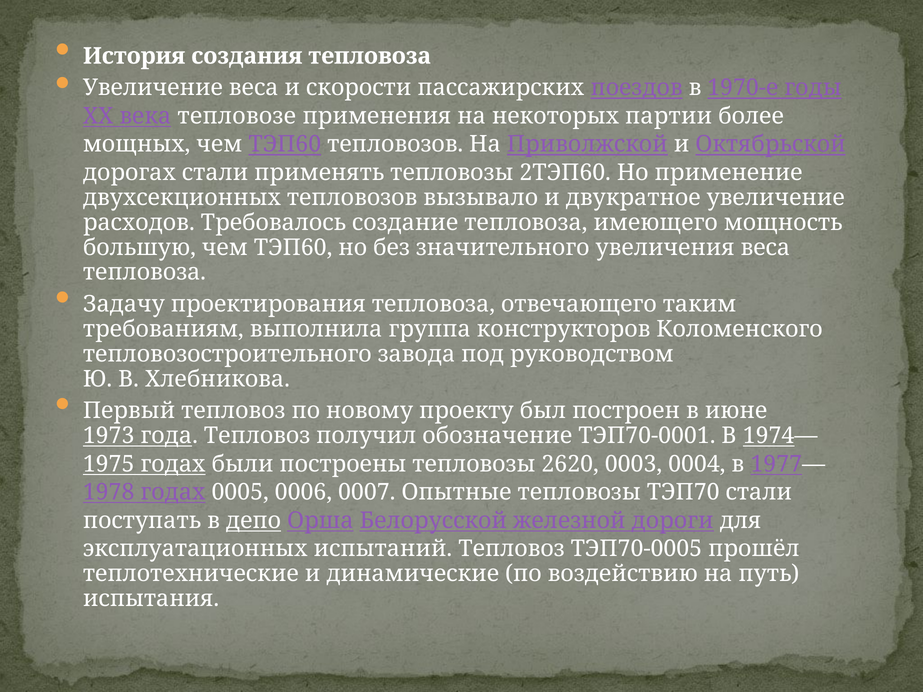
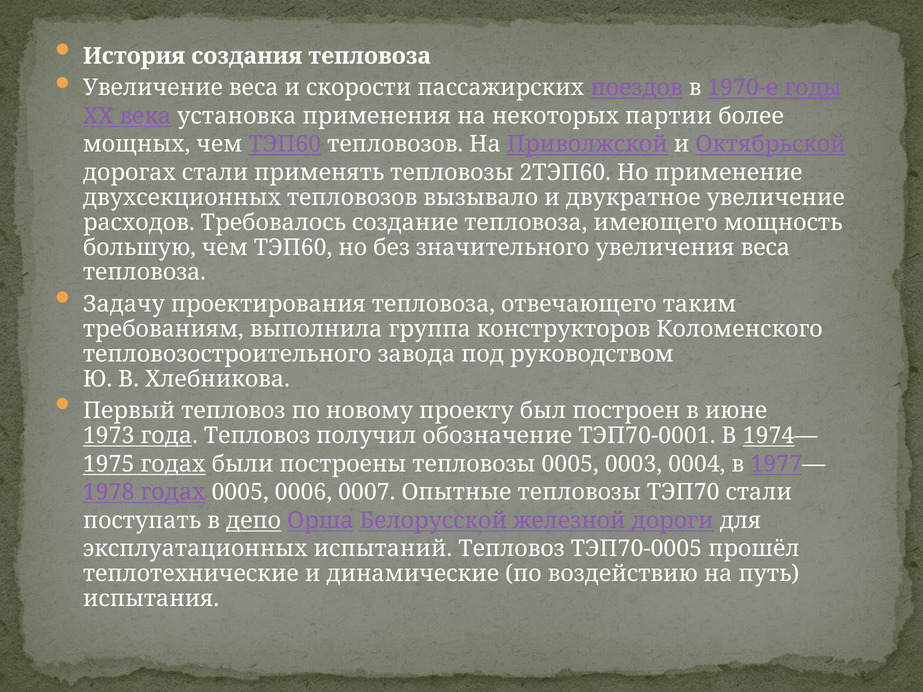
тепловозе: тепловозе -> установка (237, 116)
тепловозы 2620: 2620 -> 0005 (570, 464)
